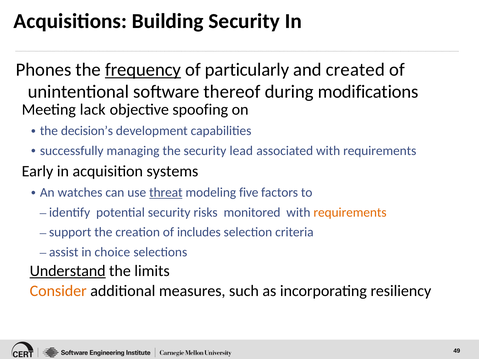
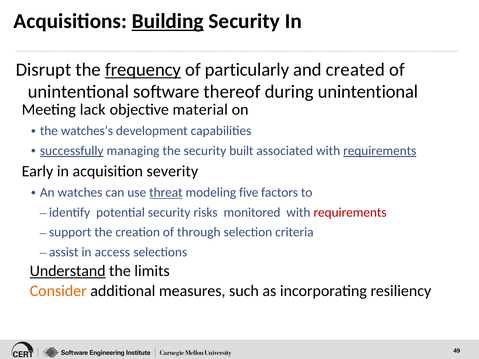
Building underline: none -> present (168, 21)
Phones: Phones -> Disrupt (44, 70)
during modifications: modifications -> unintentional (368, 92)
spoofing: spoofing -> material (200, 110)
decision’s: decision’s -> watches’s (87, 131)
successfully underline: none -> present (72, 151)
lead: lead -> built (241, 151)
requirements underline: none -> present (380, 151)
systems: systems -> severity (172, 171)
requirements colour: orange -> red (350, 213)
includes: includes -> through (199, 232)
choice: choice -> access (112, 252)
